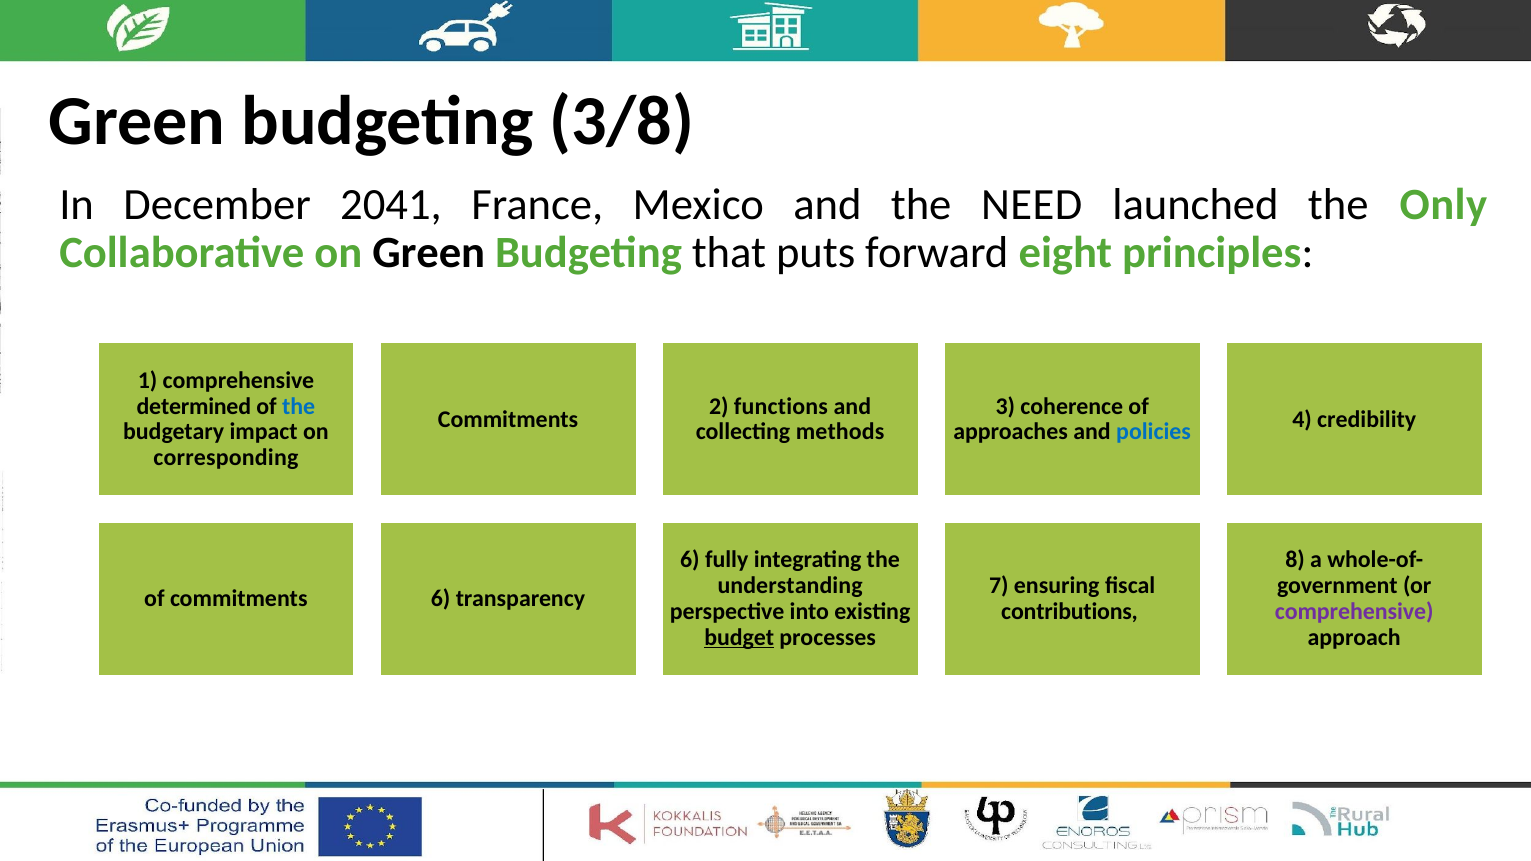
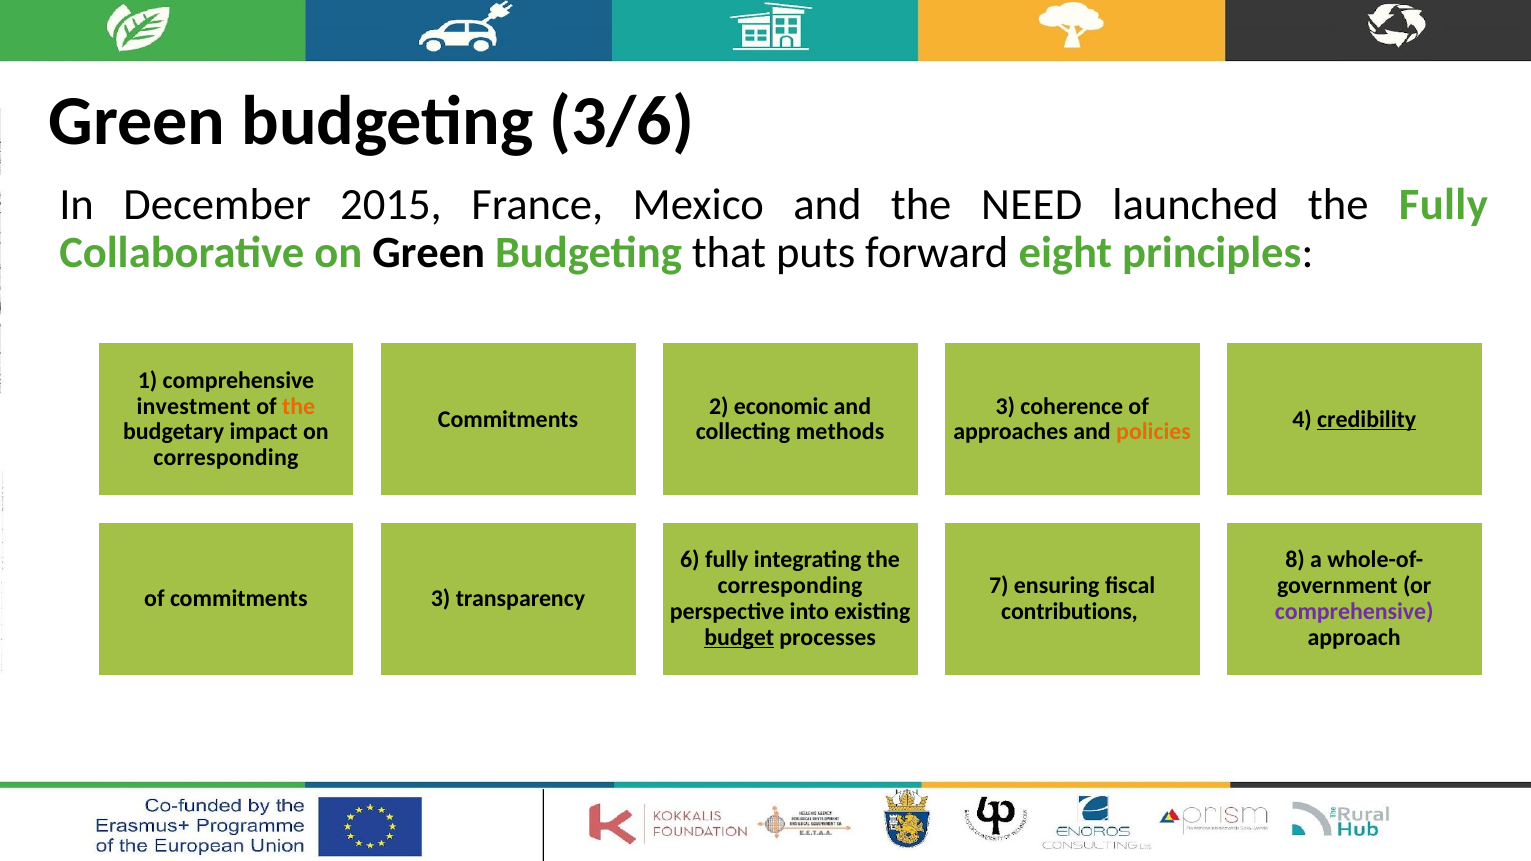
3/8: 3/8 -> 3/6 (622, 121)
2041: 2041 -> 2015 (391, 205)
the Only: Only -> Fully (1443, 205)
determined: determined -> investment (194, 406)
the colour: blue -> orange (299, 406)
functions: functions -> economic (781, 406)
credibility underline: none -> present (1367, 419)
policies colour: blue -> orange (1154, 432)
understanding: understanding -> corresponding (790, 586)
commitments 6: 6 -> 3 (441, 599)
